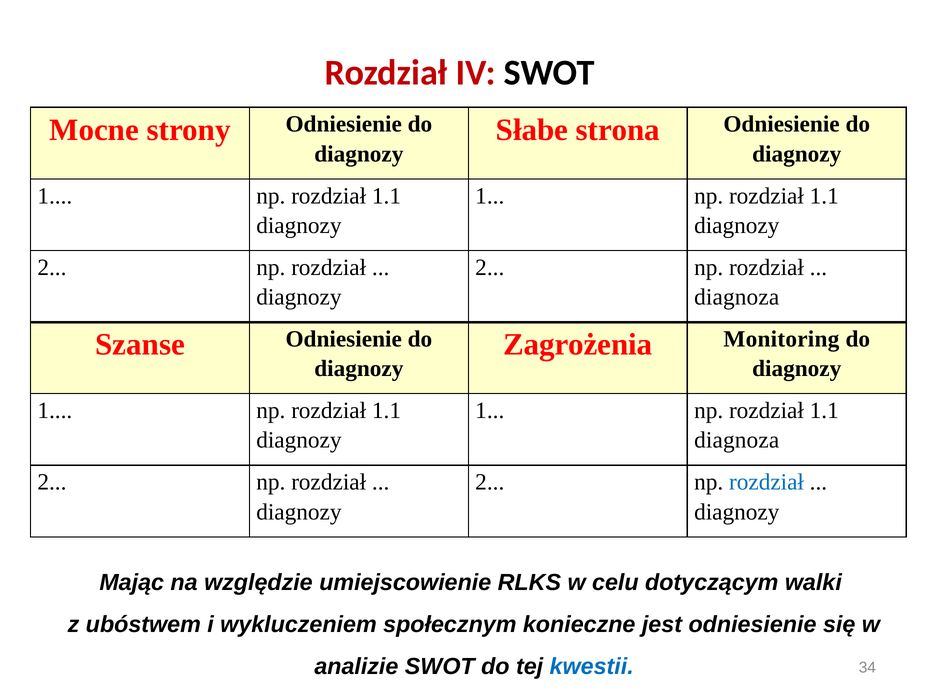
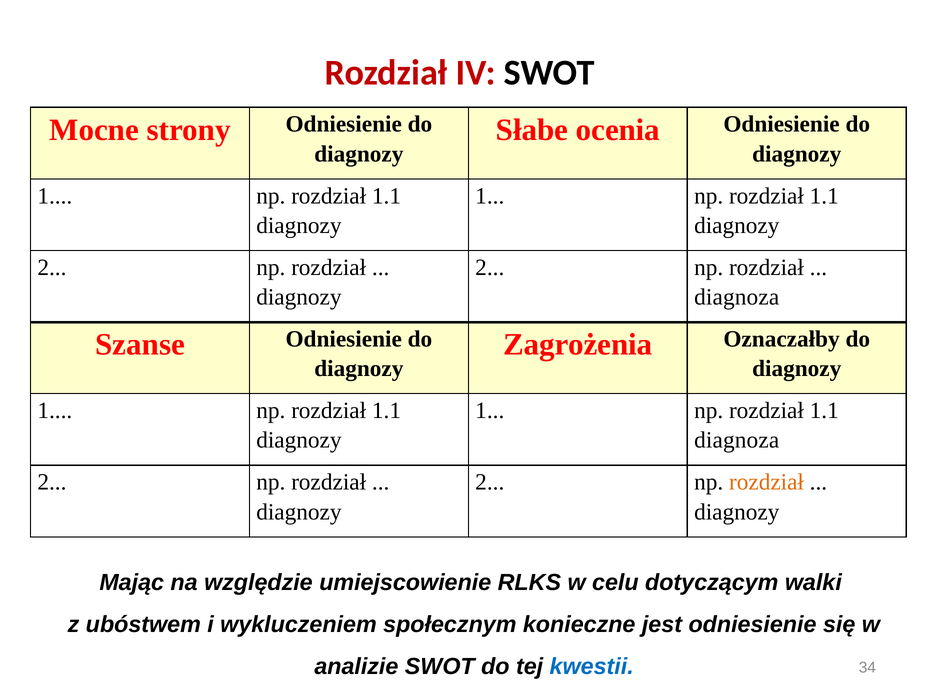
strona: strona -> ocenia (618, 130)
Monitoring: Monitoring -> Oznaczałby (782, 339)
rozdział colour: blue -> orange (767, 482)
